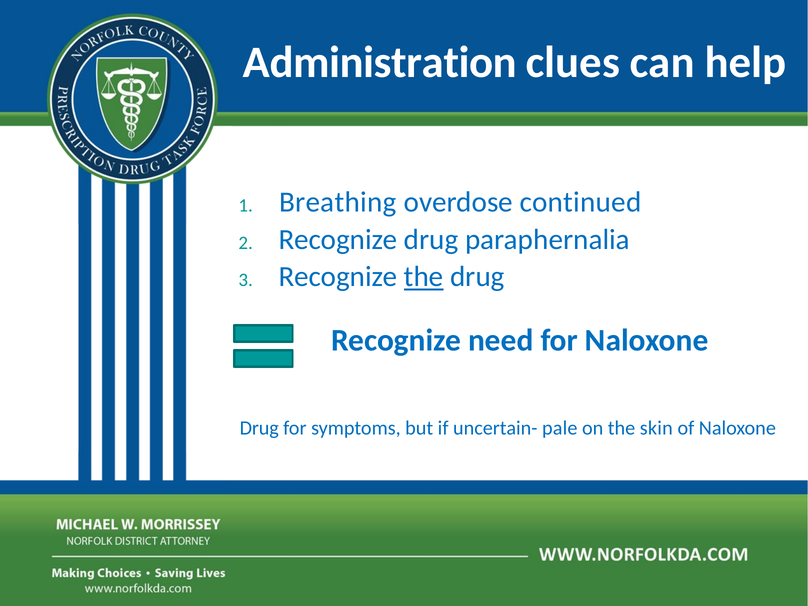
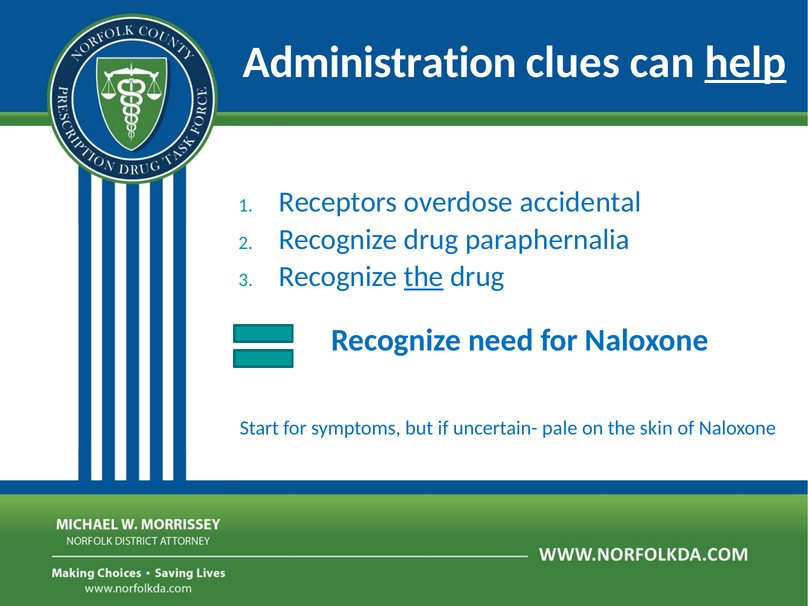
help underline: none -> present (746, 62)
Breathing: Breathing -> Receptors (338, 202)
continued: continued -> accidental (581, 202)
Drug: Drug -> Start (259, 428)
